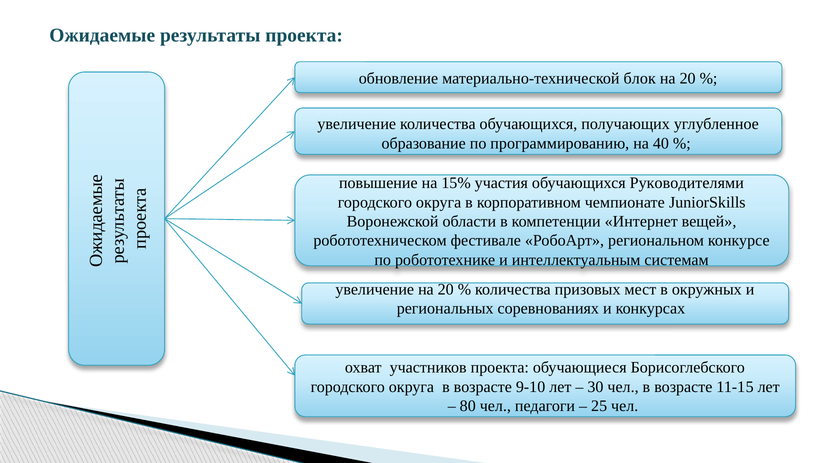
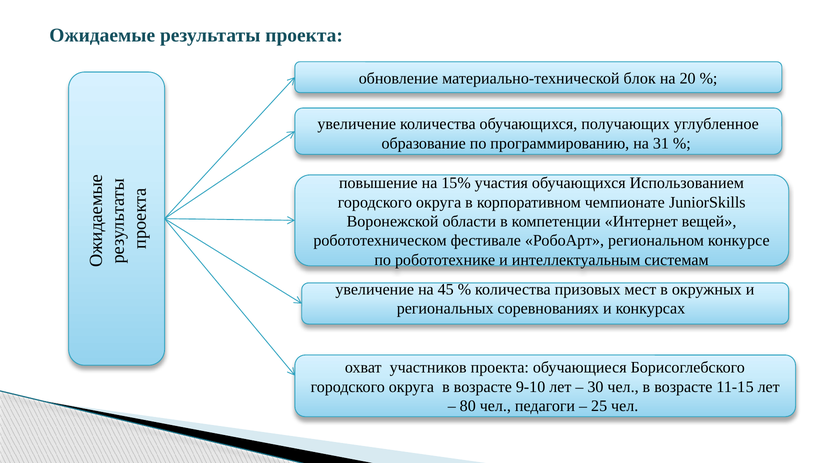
40: 40 -> 31 (661, 143)
Руководителями: Руководителями -> Использованием (687, 183)
увеличение на 20: 20 -> 45 (446, 289)
